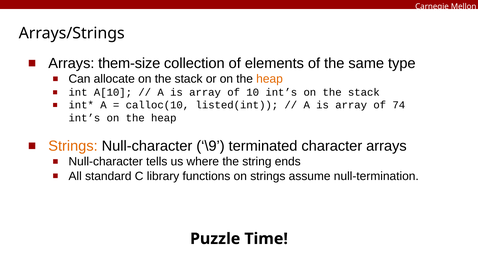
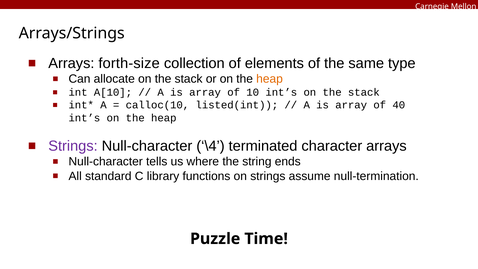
them-size: them-size -> forth-size (129, 63)
74: 74 -> 40 (399, 105)
Strings colour: orange -> purple (73, 146)
\9: \9 -> \4 (211, 146)
